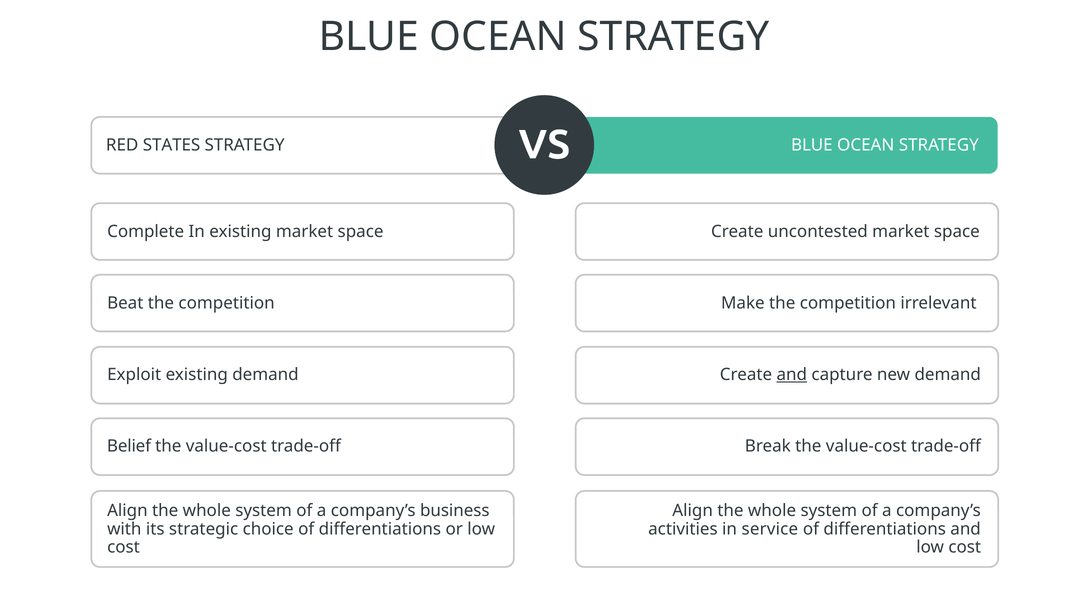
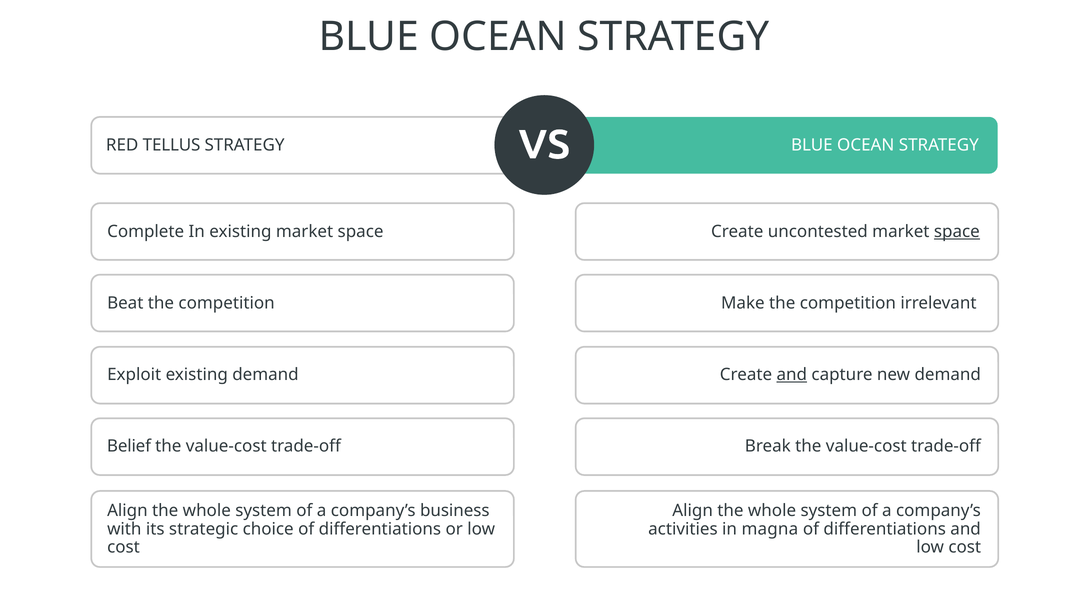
STATES: STATES -> TELLUS (172, 145)
space underline: none -> present (957, 232)
service: service -> magna (770, 529)
